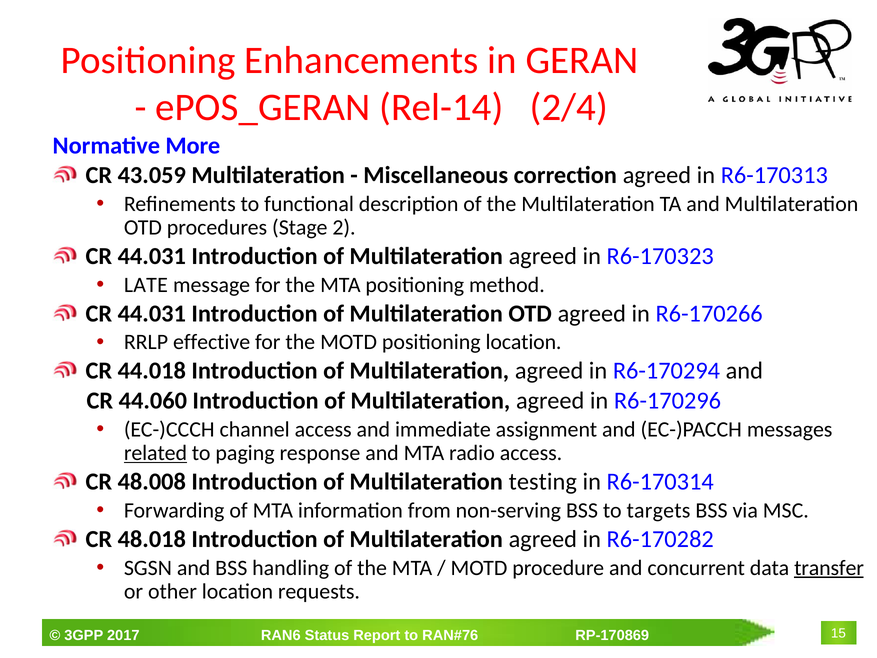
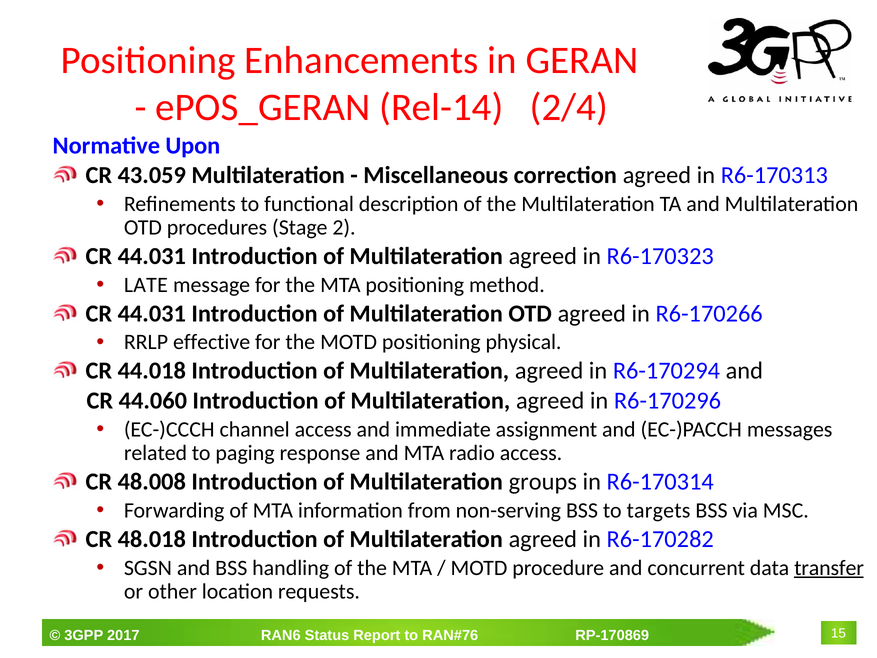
More: More -> Upon (193, 145)
positioning location: location -> physical (524, 342)
related underline: present -> none (155, 453)
testing: testing -> groups (543, 482)
